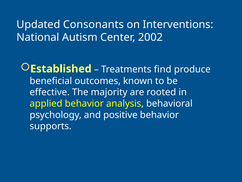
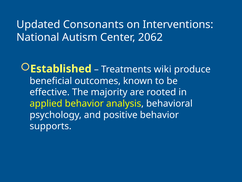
2002: 2002 -> 2062 (150, 37)
find: find -> wiki (163, 69)
